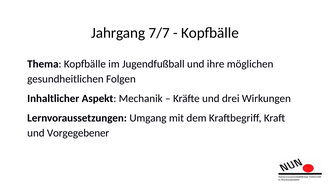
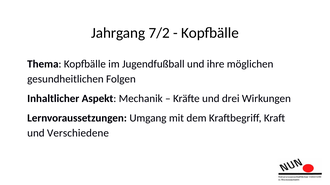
7/7: 7/7 -> 7/2 (159, 33)
Vorgegebener: Vorgegebener -> Verschiedene (78, 133)
